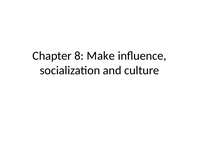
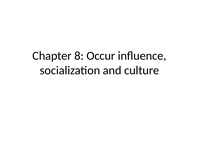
Make: Make -> Occur (101, 56)
